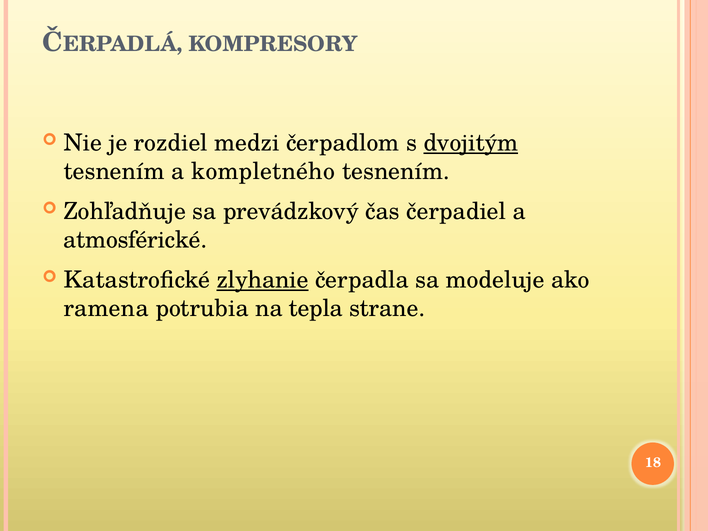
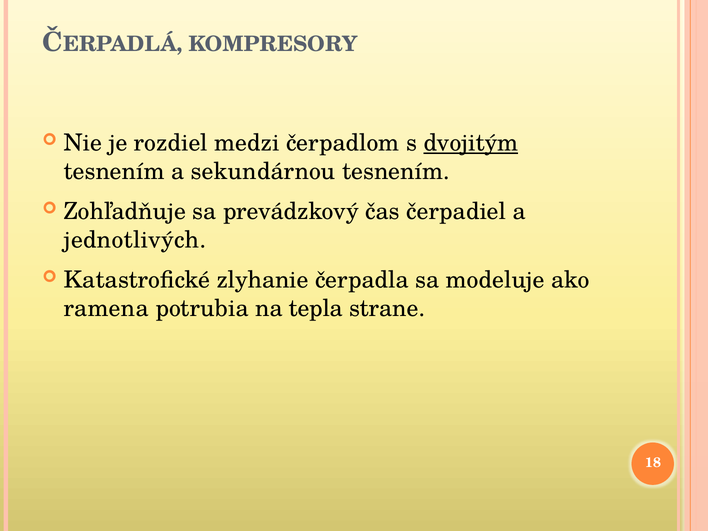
kompletného: kompletného -> sekundárnou (263, 172)
atmosférické: atmosférické -> jednotlivých (135, 240)
zlyhanie underline: present -> none (263, 280)
